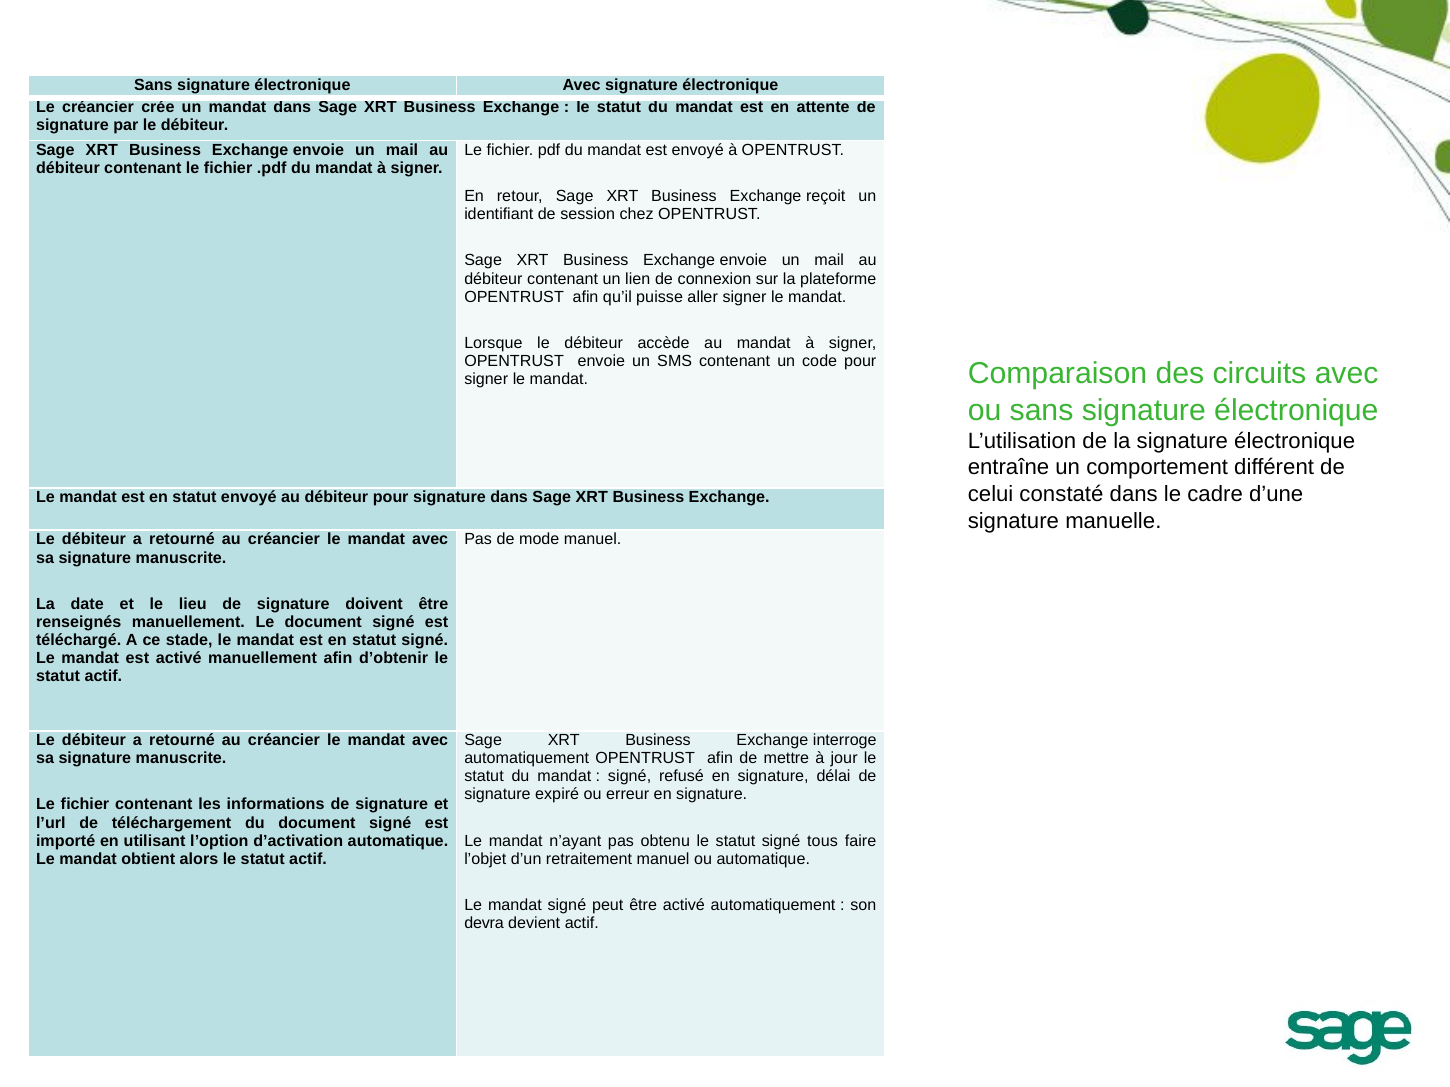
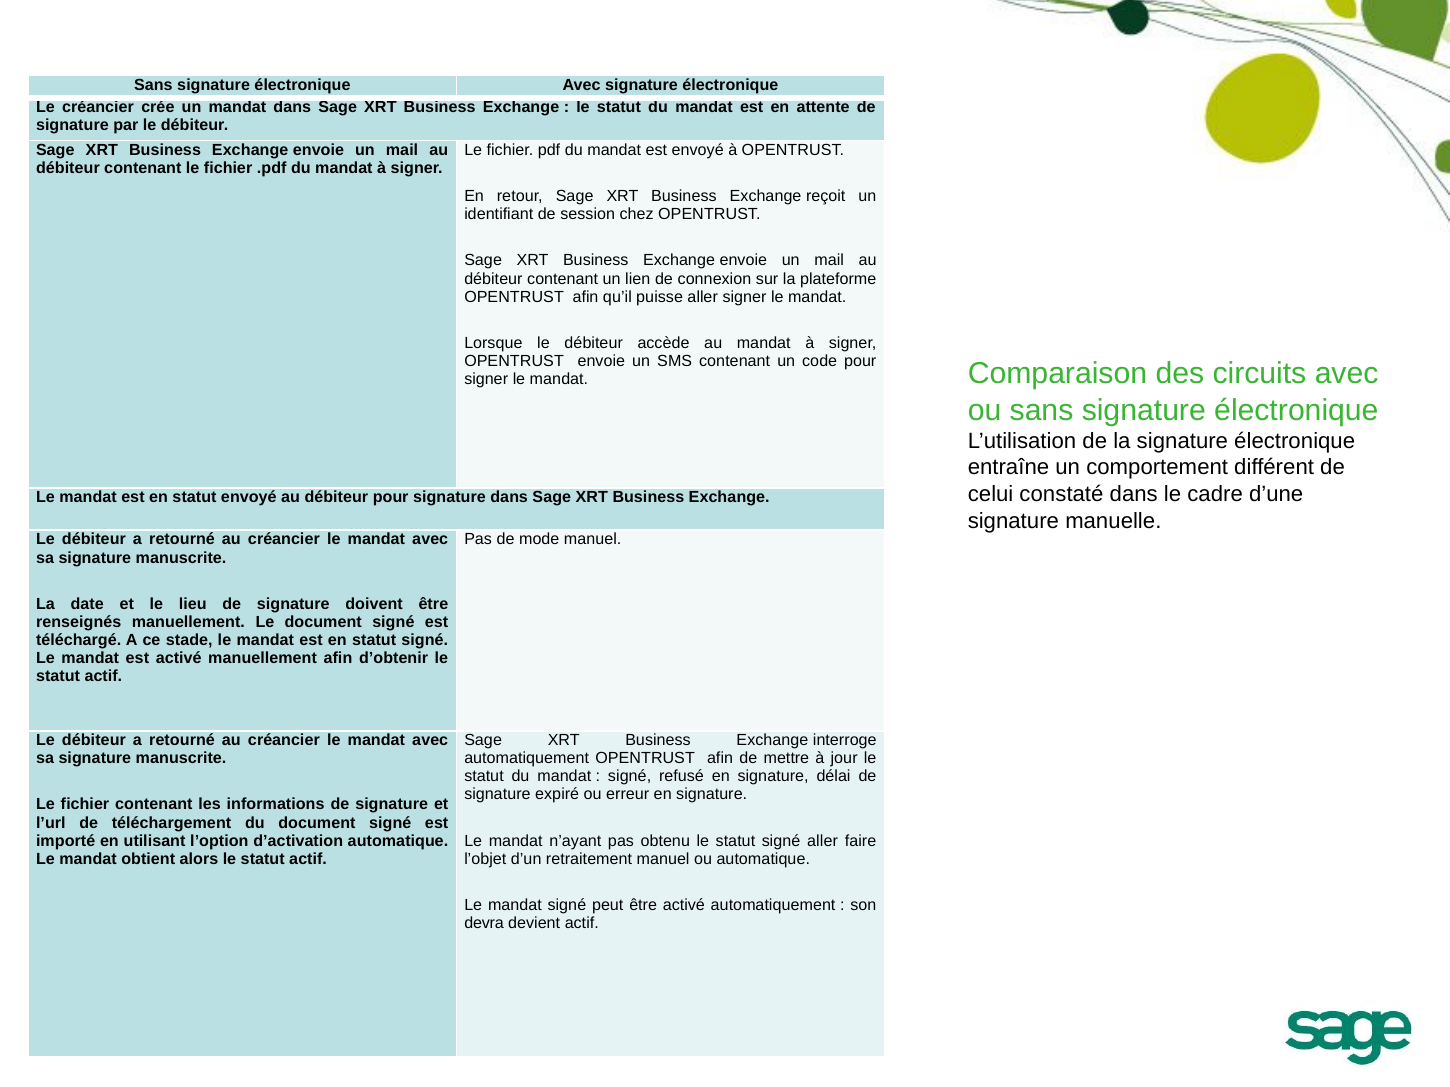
signé tous: tous -> aller (823, 841)
